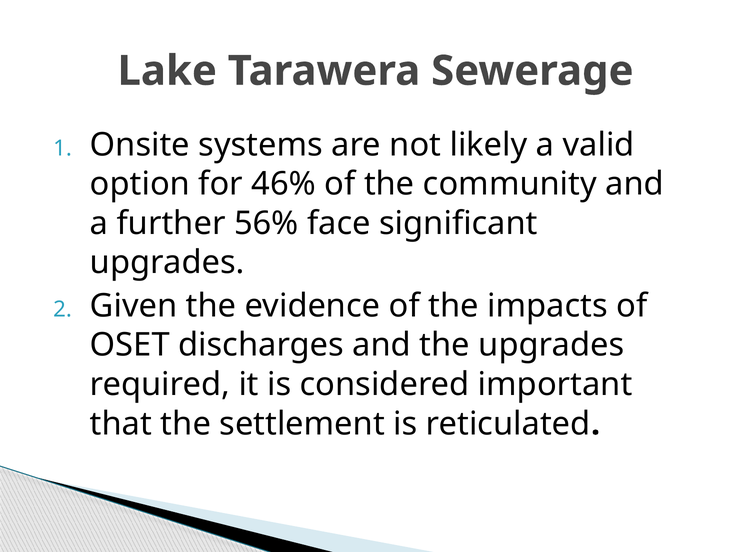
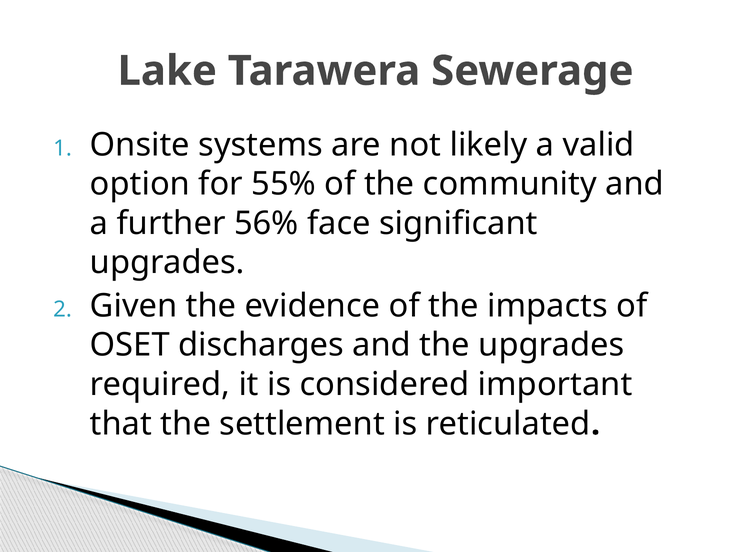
46%: 46% -> 55% (284, 184)
